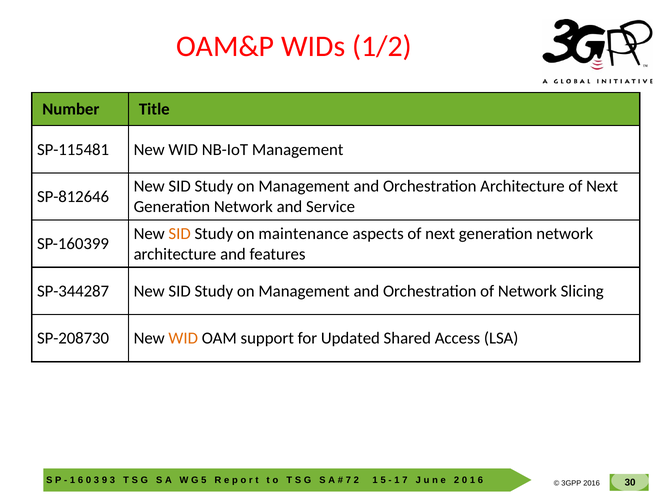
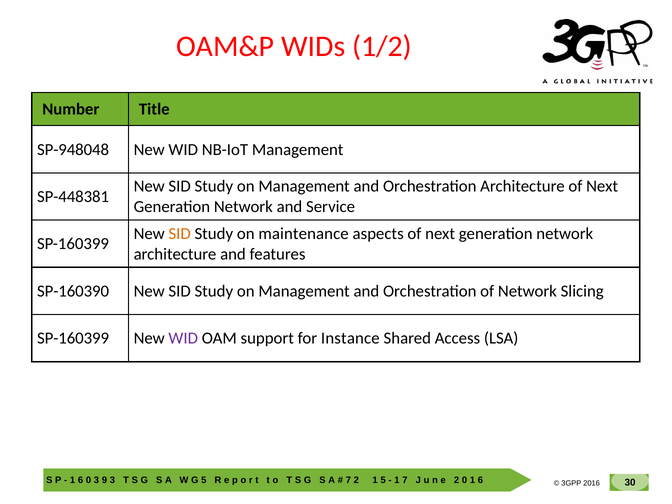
SP-115481: SP-115481 -> SP-948048 (73, 149)
SP-812646: SP-812646 -> SP-448381 (73, 197)
SP-344287: SP-344287 -> SP-160390 (73, 291)
SP-208730: SP-208730 -> SP-160399 (73, 338)
WID colour: orange -> purple (183, 338)
Updated: Updated -> Instance (350, 338)
